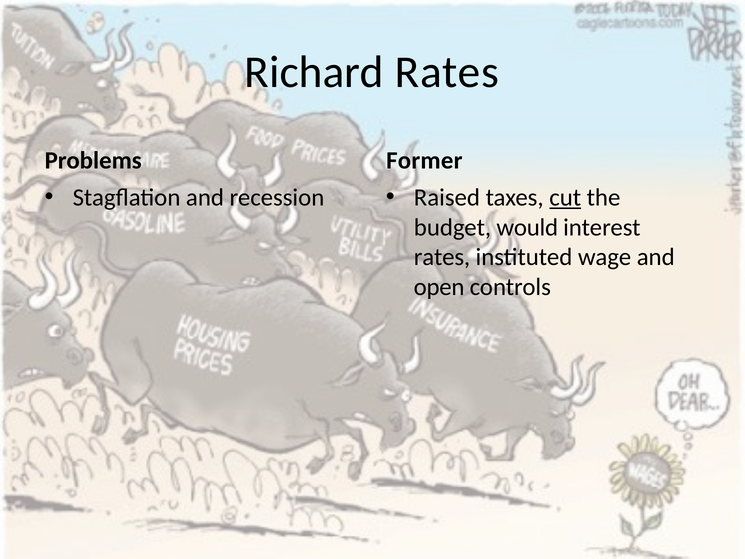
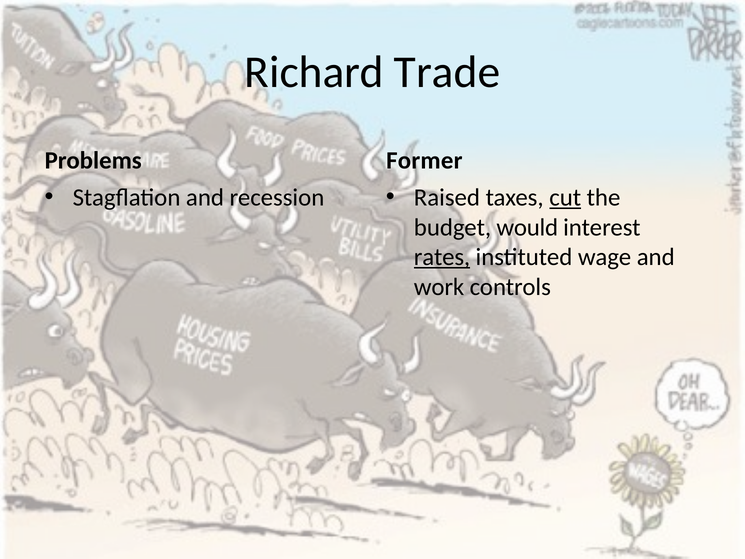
Richard Rates: Rates -> Trade (447, 72)
rates underline: none -> present (442, 257)
open: open -> work (439, 287)
